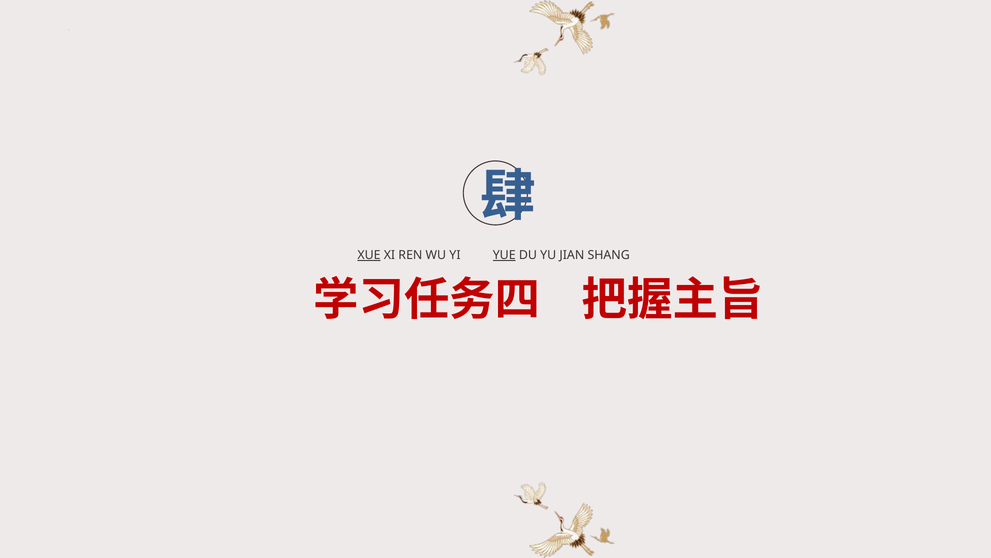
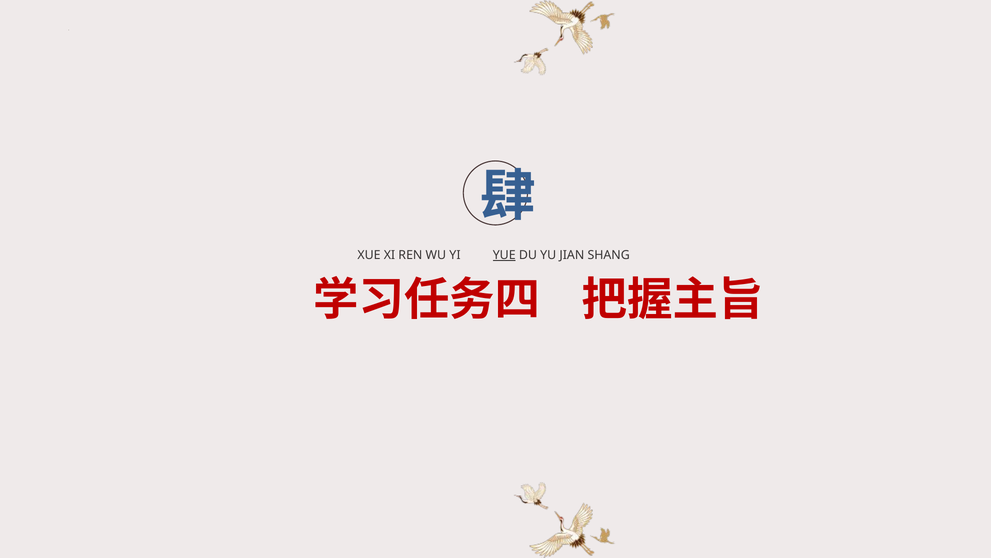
XUE underline: present -> none (369, 255)
